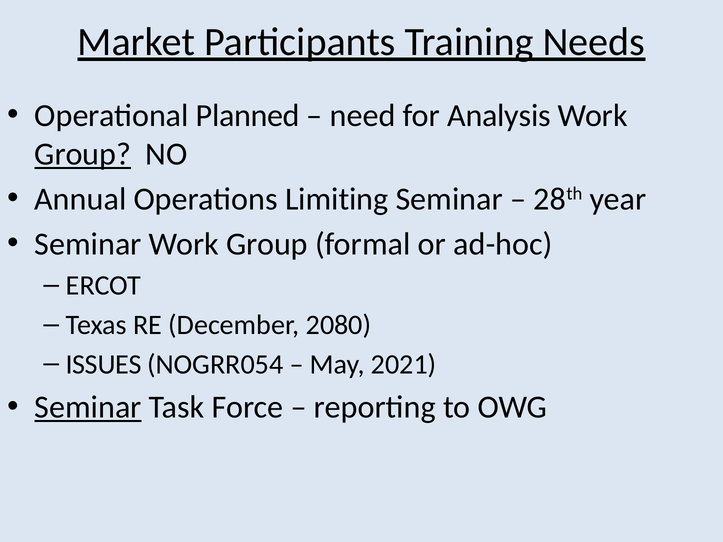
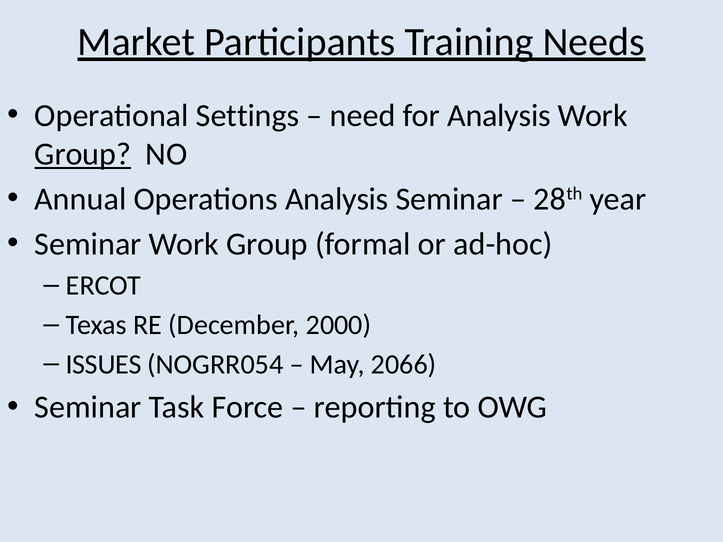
Planned: Planned -> Settings (248, 116)
Operations Limiting: Limiting -> Analysis (337, 199)
2080: 2080 -> 2000 (339, 325)
2021: 2021 -> 2066 (404, 364)
Seminar underline: present -> none (88, 407)
